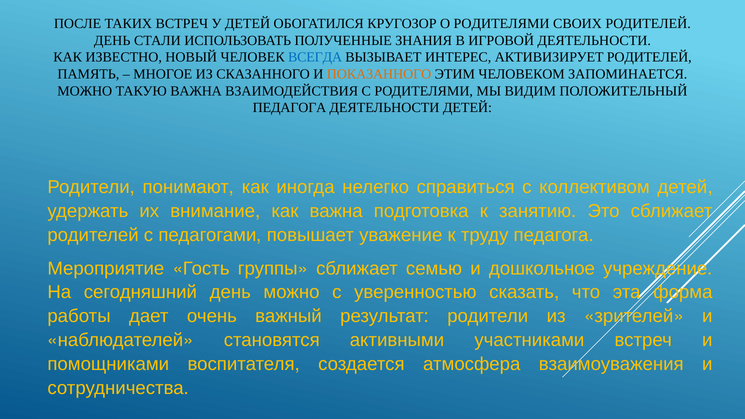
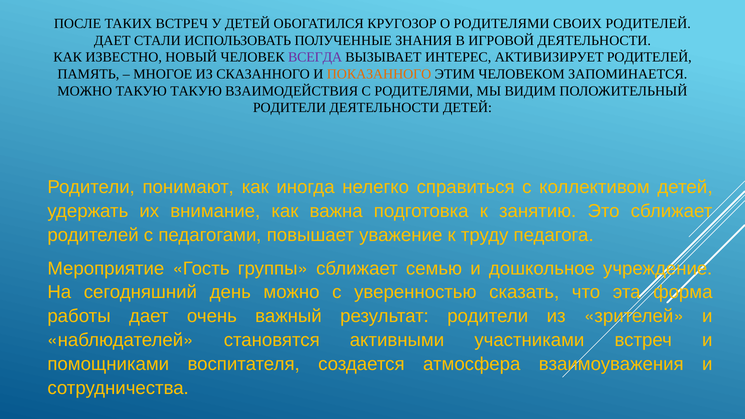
ДЕНЬ: ДЕНЬ -> ДАЕТ (112, 41)
ВСЕГДА colour: blue -> purple (315, 57)
ТАКУЮ ВАЖНА: ВАЖНА -> ТАКУЮ (196, 91)
ПЕДАГОГА: ПЕДАГОГА -> РОДИТЕЛИ (290, 108)
